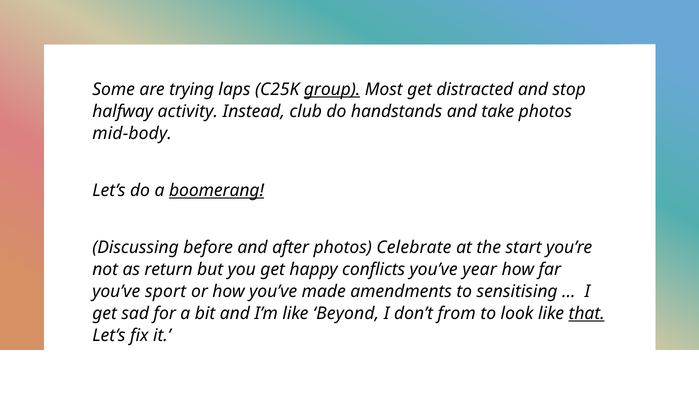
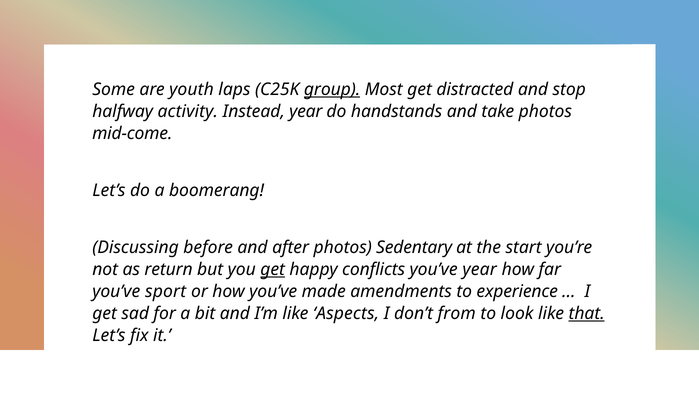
trying: trying -> youth (191, 89)
Instead club: club -> year (306, 111)
mid-body: mid-body -> mid-come (132, 133)
boomerang underline: present -> none (217, 191)
Celebrate: Celebrate -> Sedentary (414, 248)
get underline: none -> present (273, 270)
sensitising: sensitising -> experience (517, 292)
Beyond: Beyond -> Aspects (346, 314)
